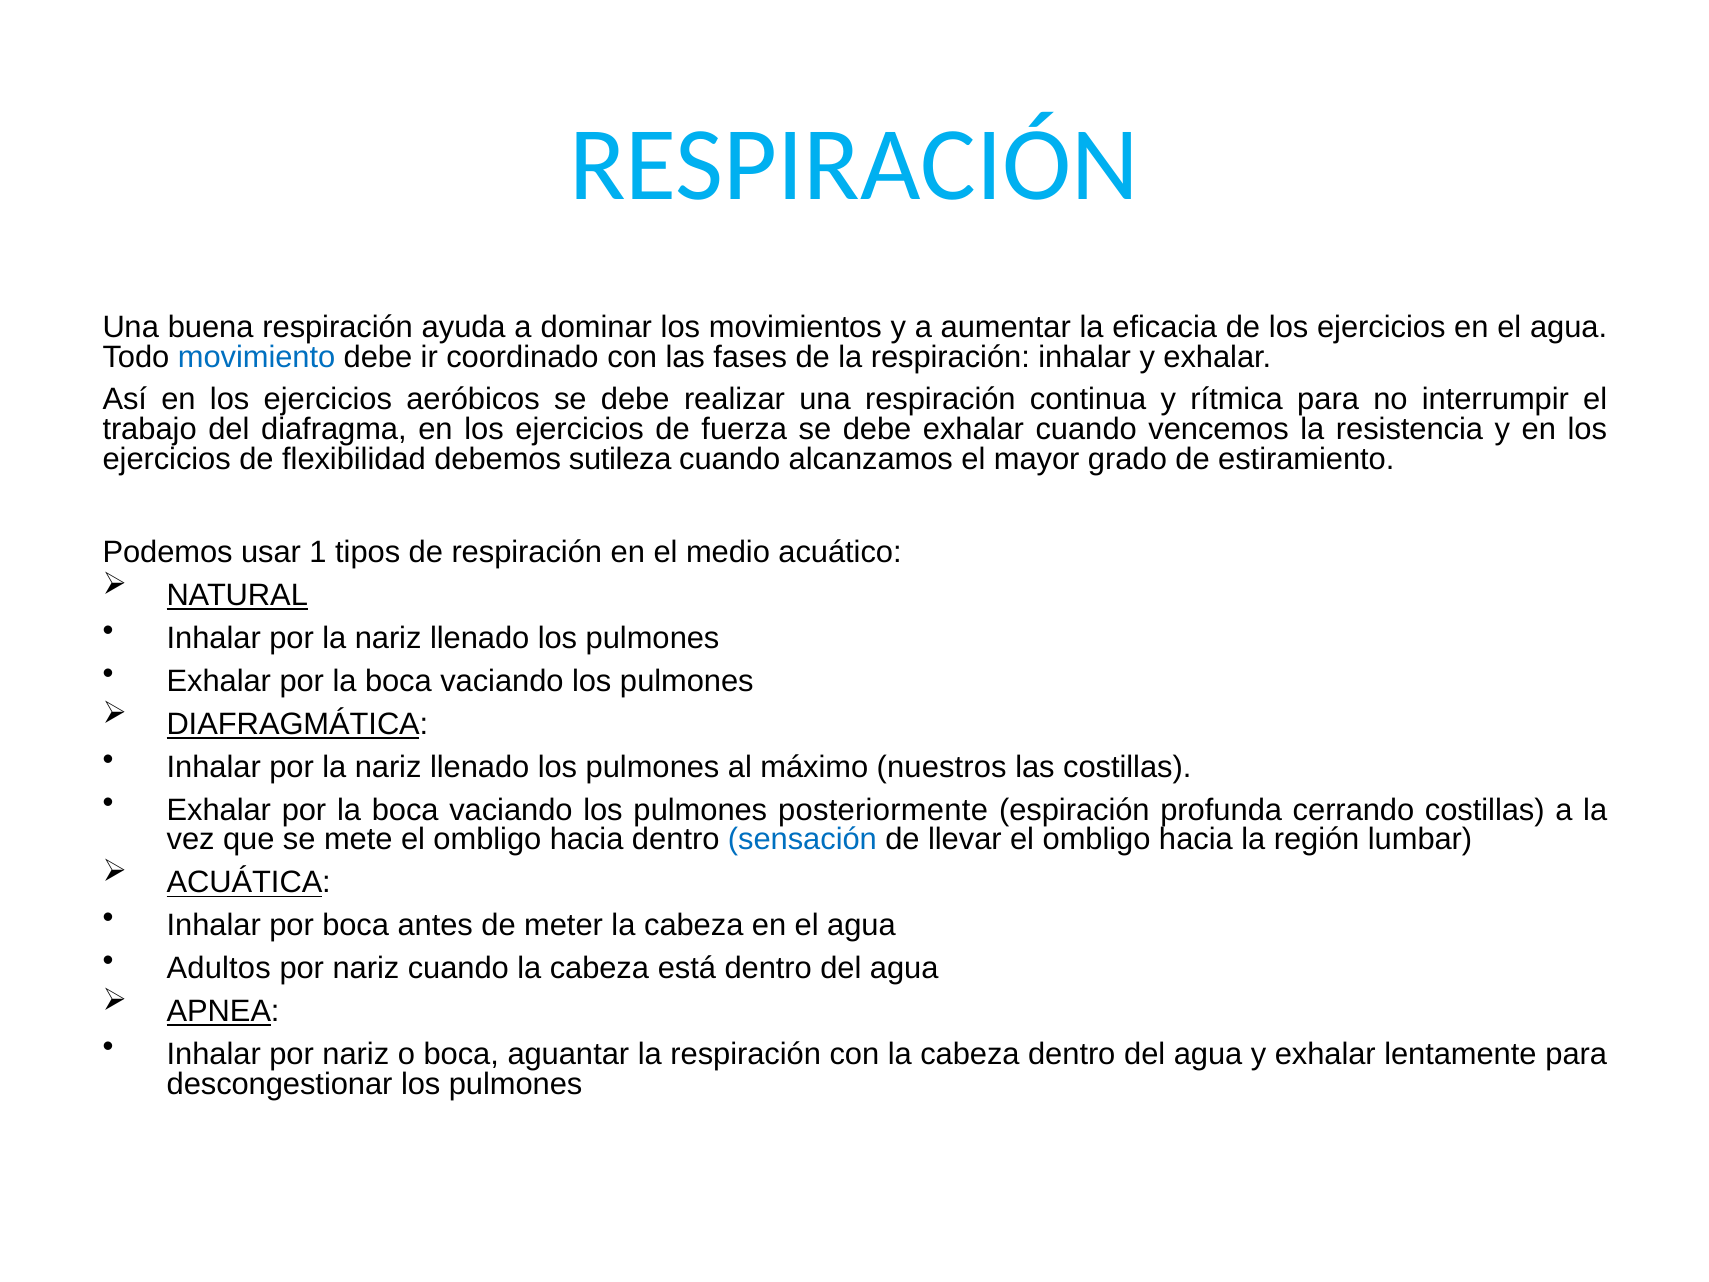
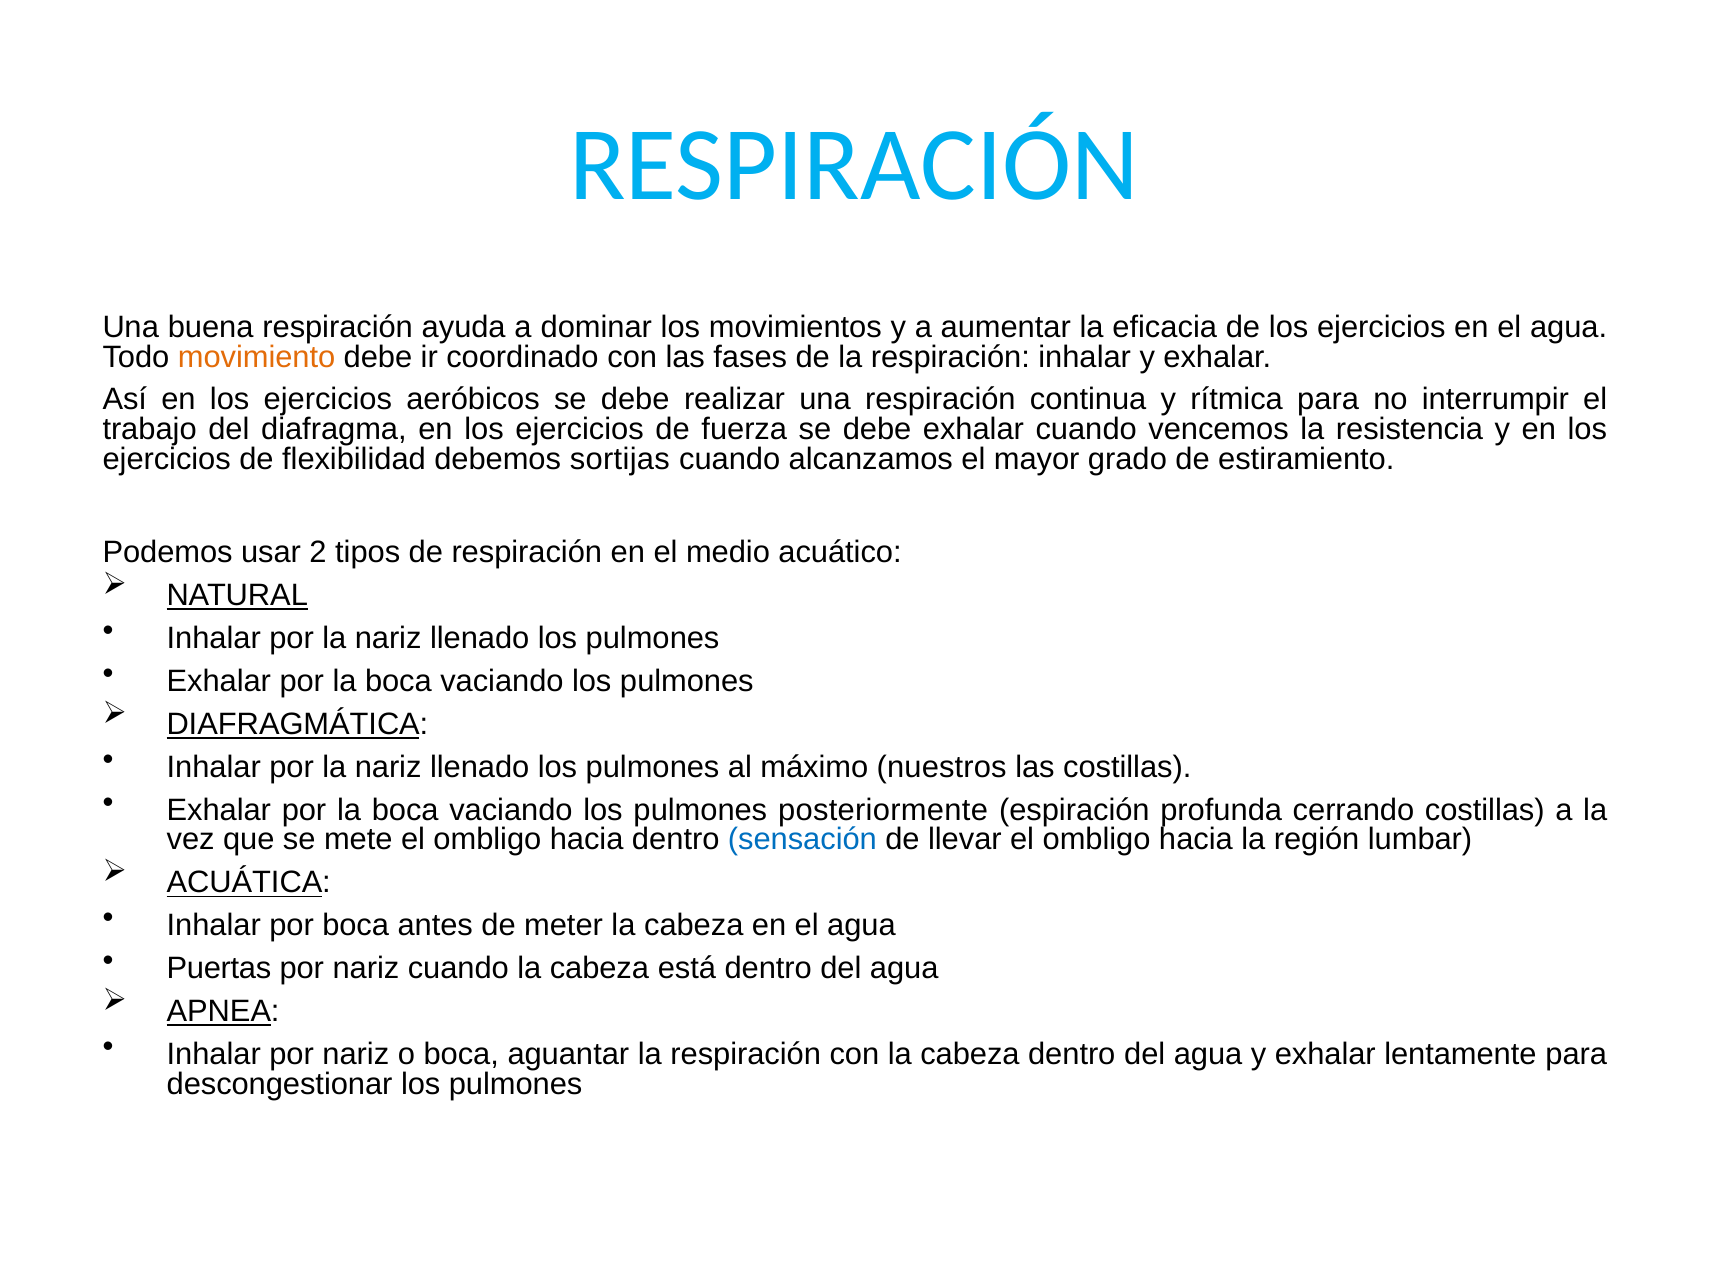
movimiento colour: blue -> orange (257, 357)
sutileza: sutileza -> sortijas (620, 459)
1: 1 -> 2 (318, 552)
Adultos: Adultos -> Puertas (219, 968)
